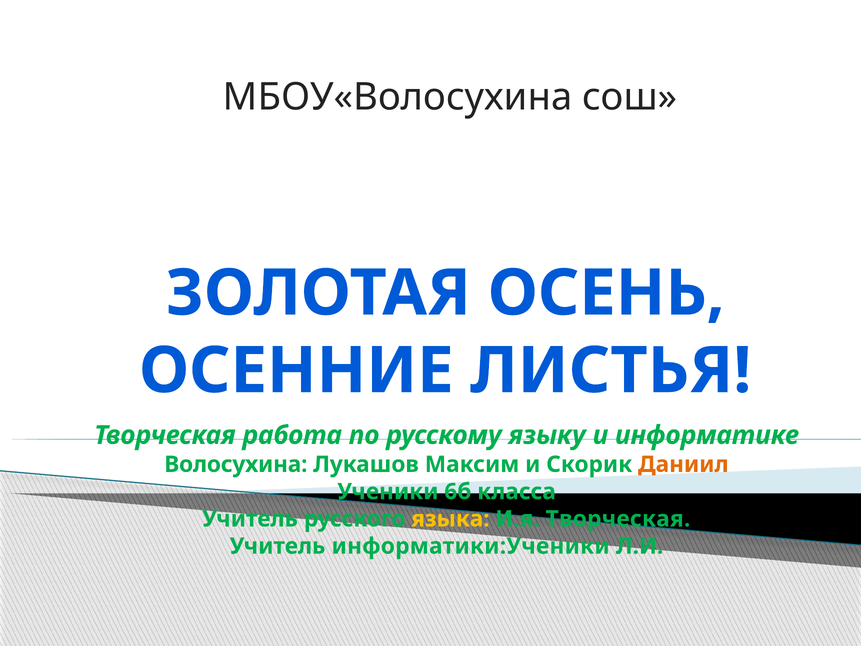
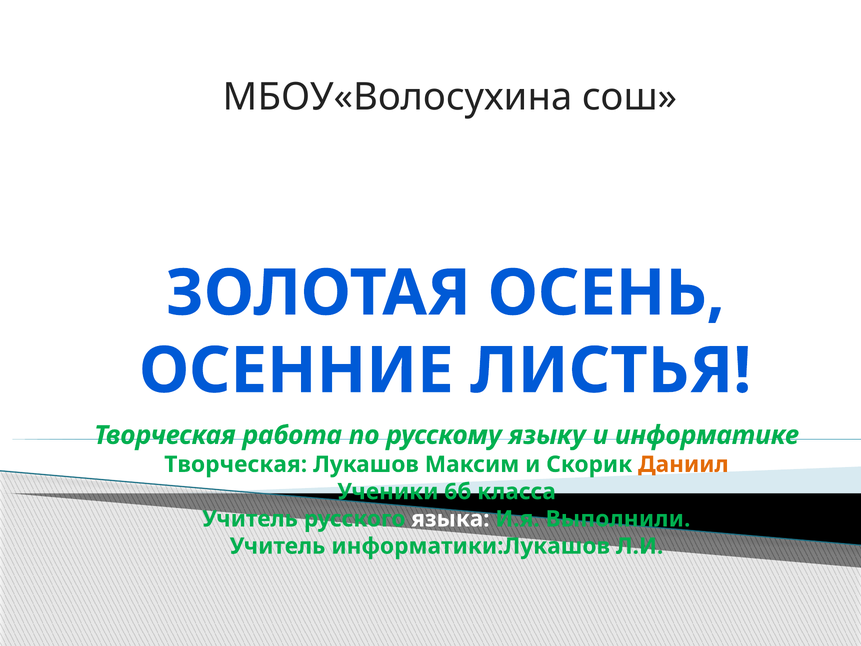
Волосухина: Волосухина -> Творческая (236, 464)
языка colour: yellow -> white (450, 519)
И.я Творческая: Творческая -> Выполнили (618, 519)
информатики:Ученики: информатики:Ученики -> информатики:Лукашов (471, 546)
